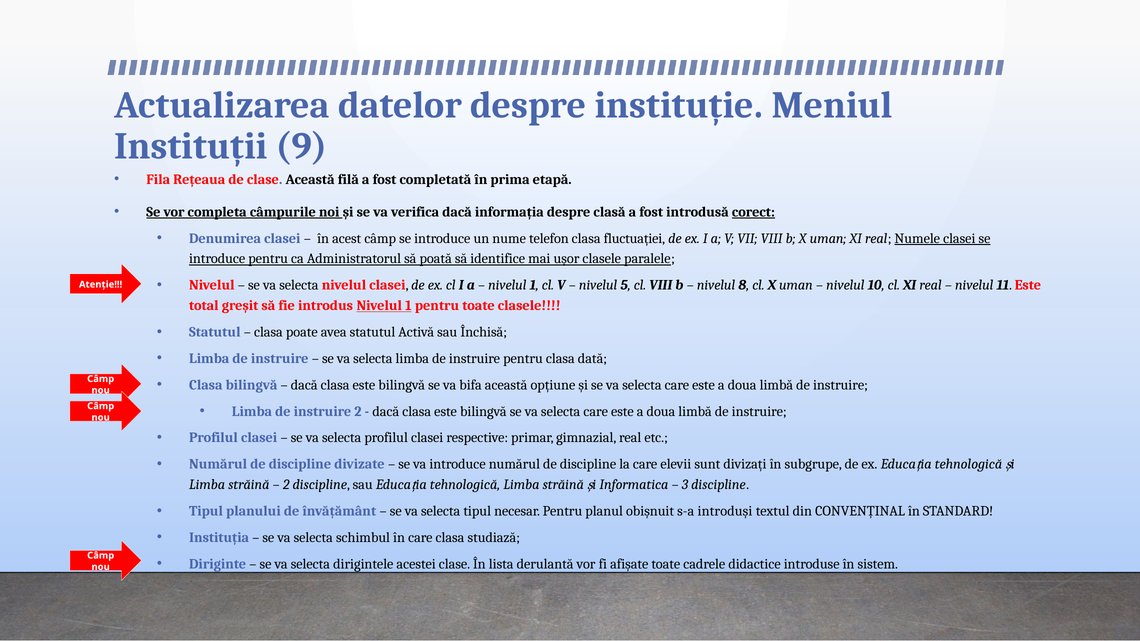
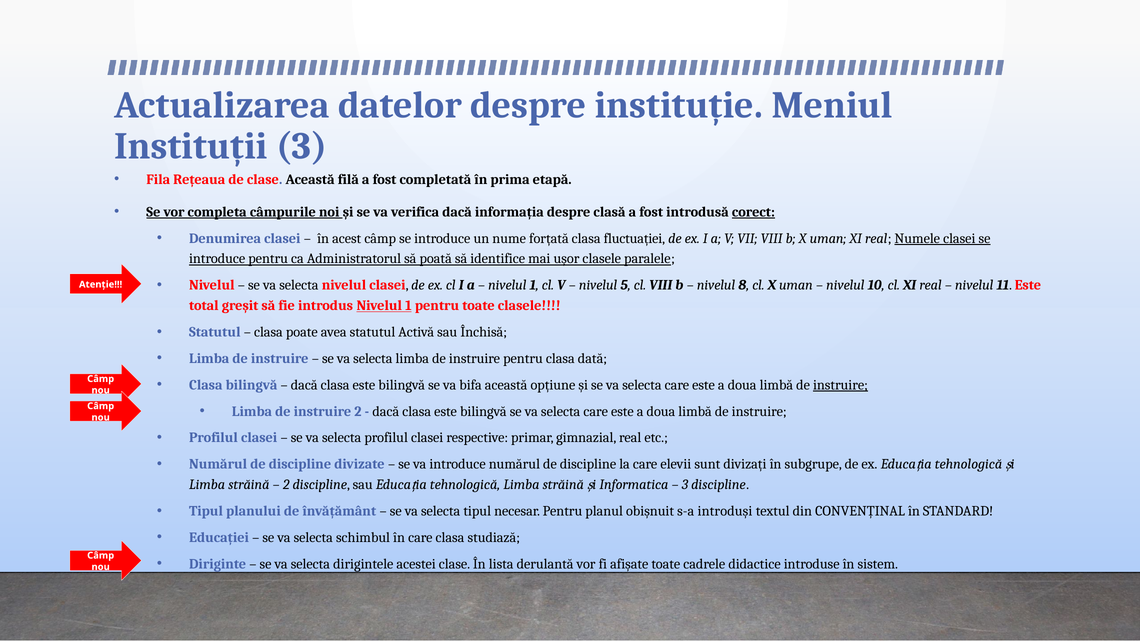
Instituții 9: 9 -> 3 (302, 146)
telefon: telefon -> forțată (549, 238)
instruire underline: none -> present (840, 385)
Instituția: Instituția -> Educației (219, 538)
